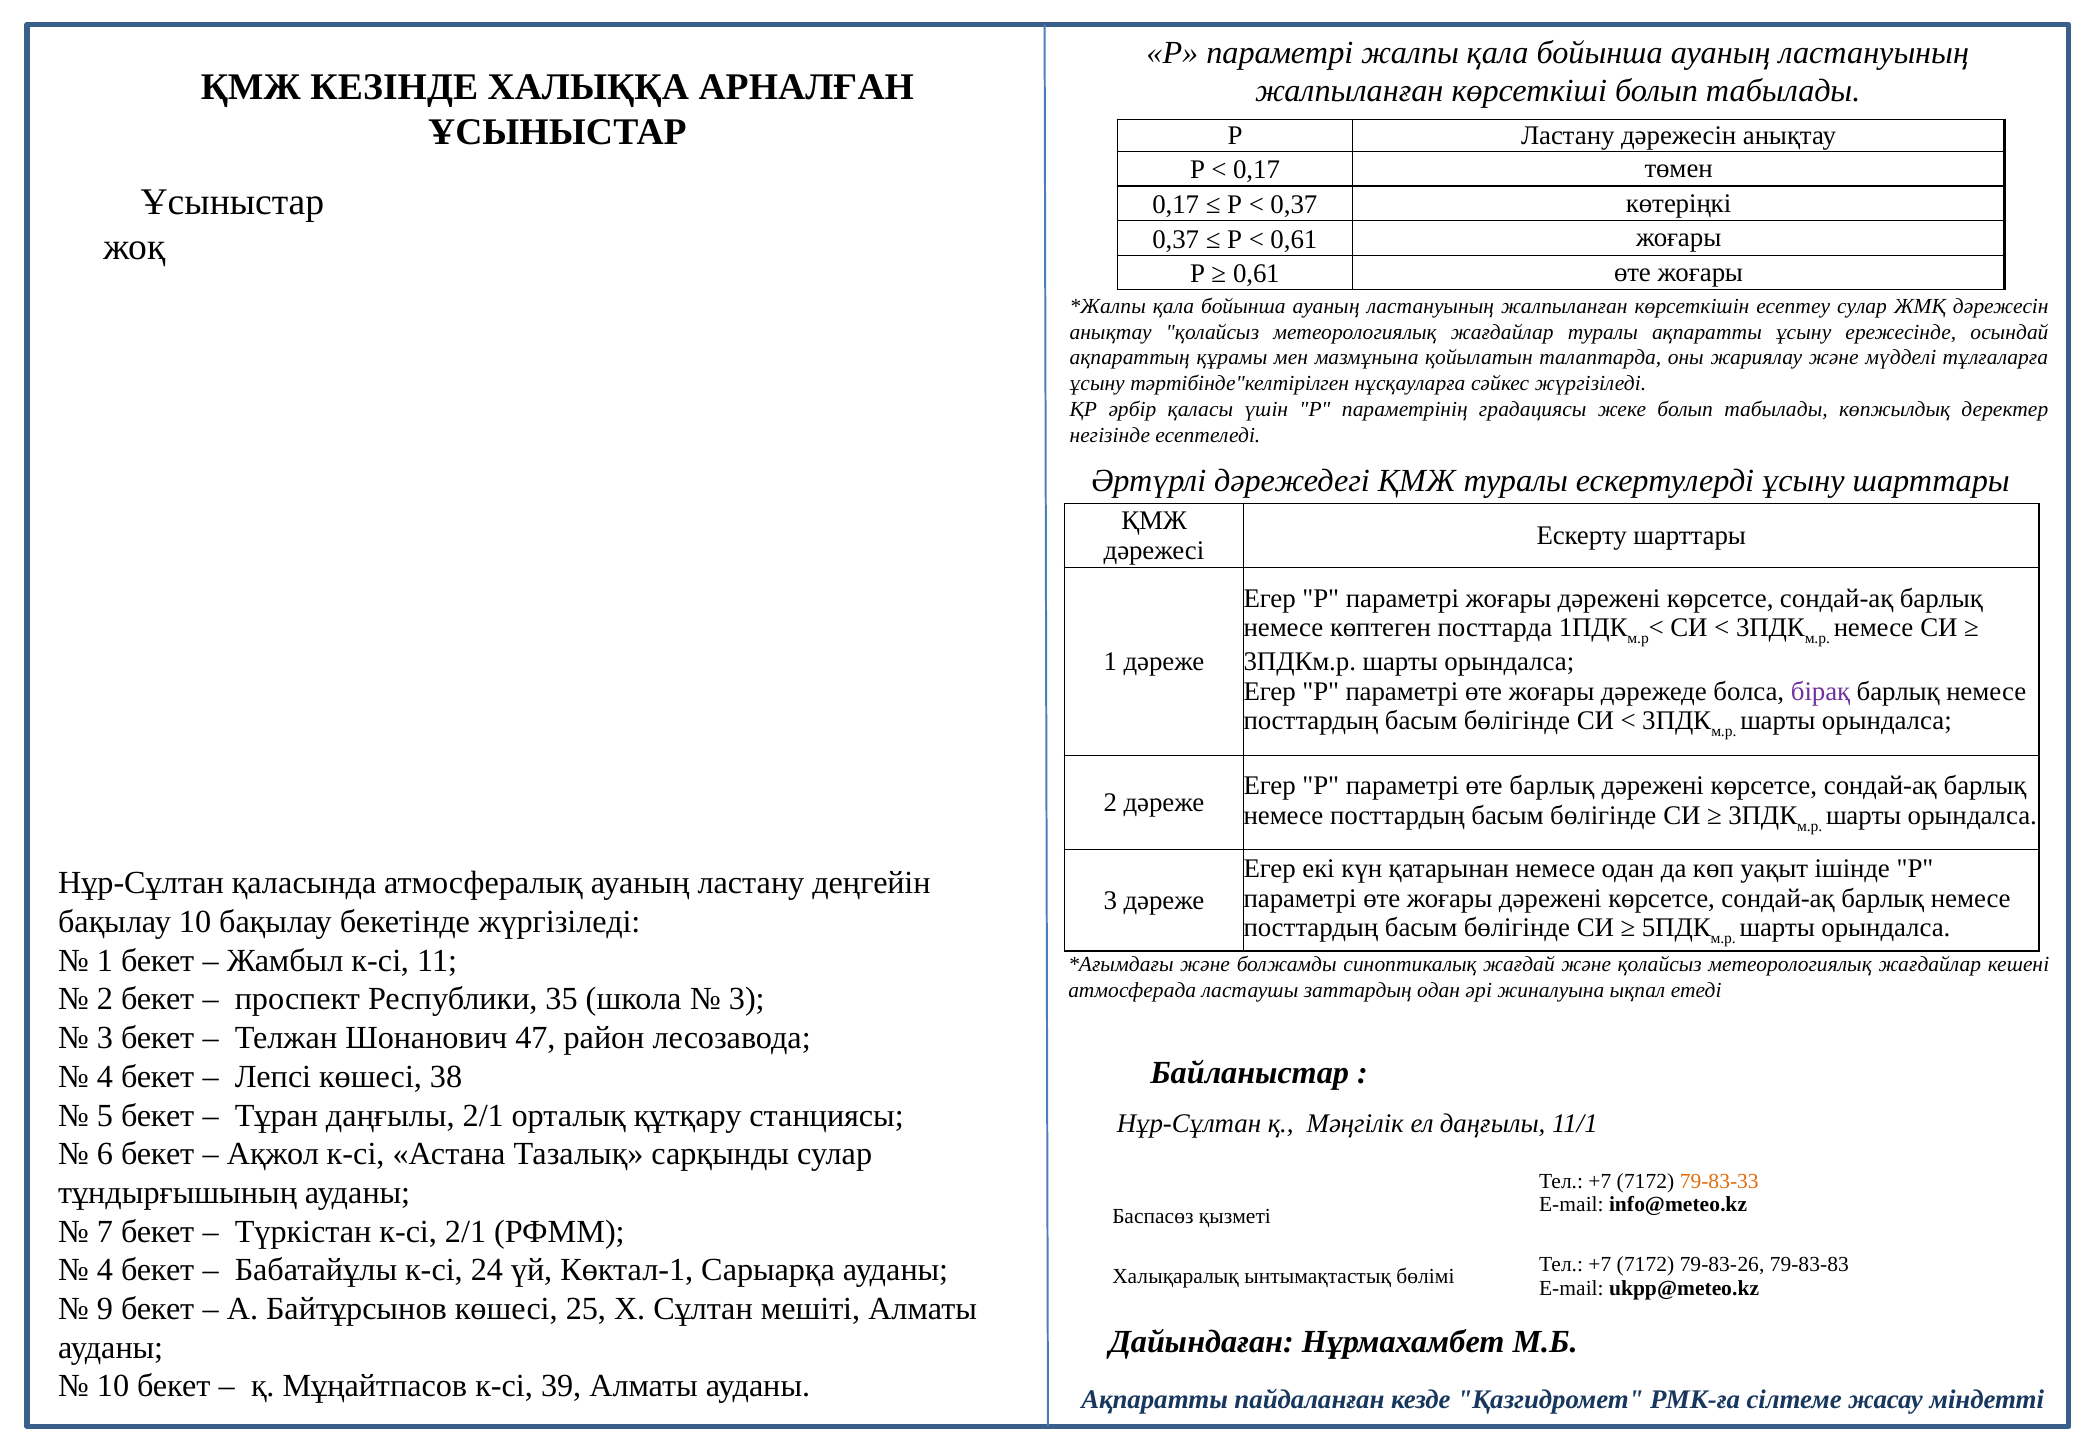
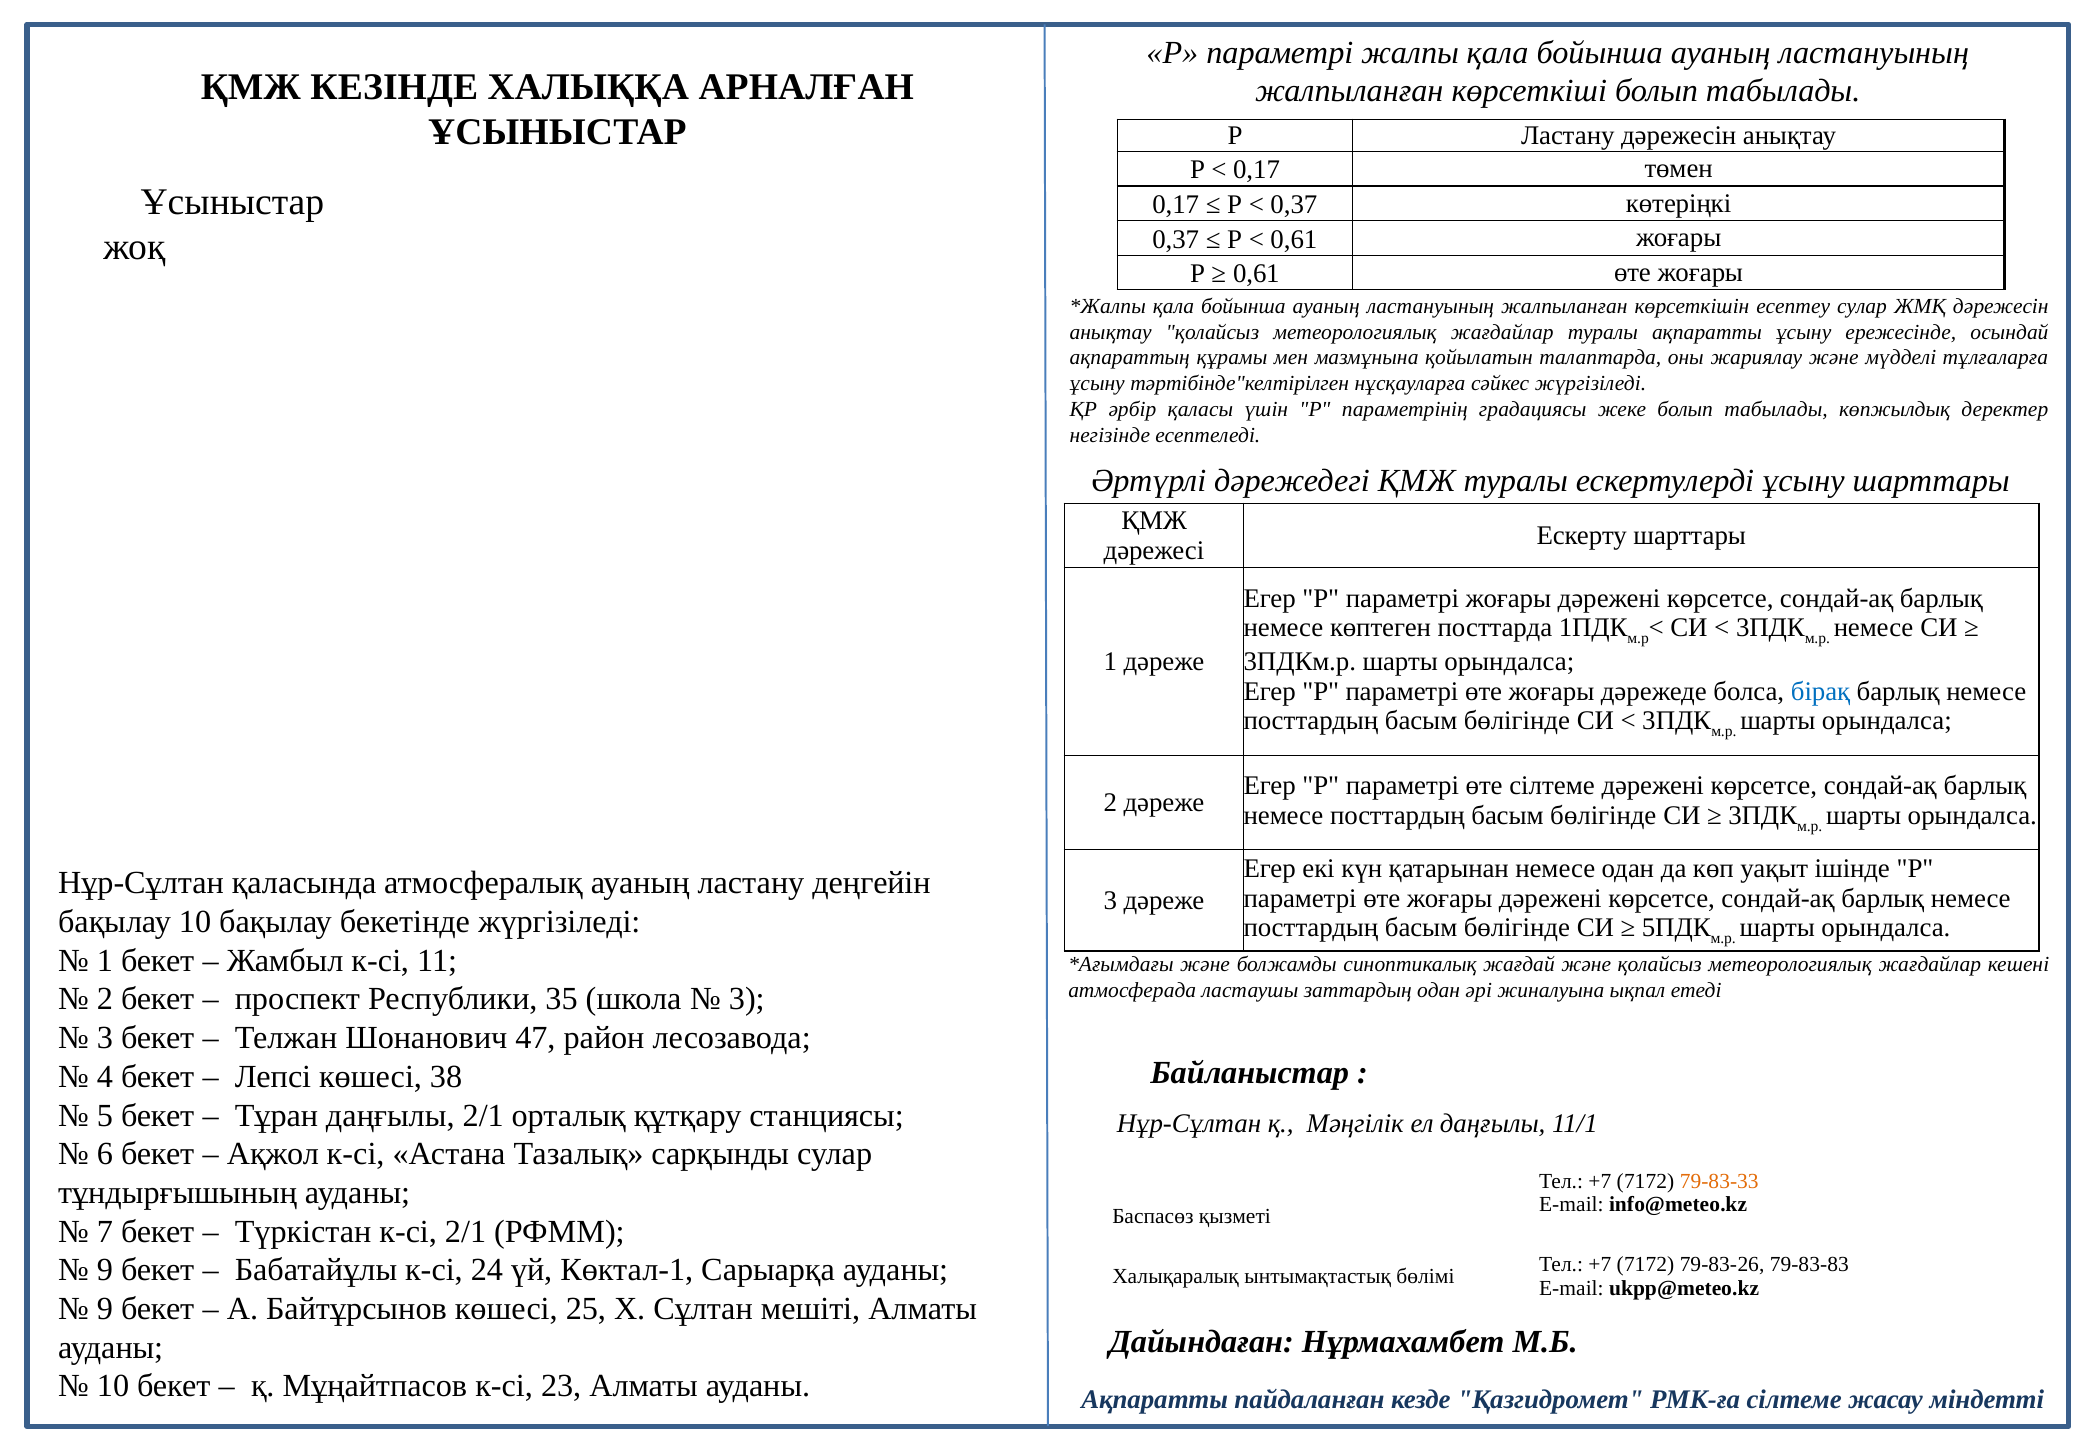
бірақ colour: purple -> blue (1821, 692)
өте барлық: барлық -> сілтеме (1552, 786)
4: 4 -> 9 (105, 1270)
39: 39 -> 23 (561, 1386)
